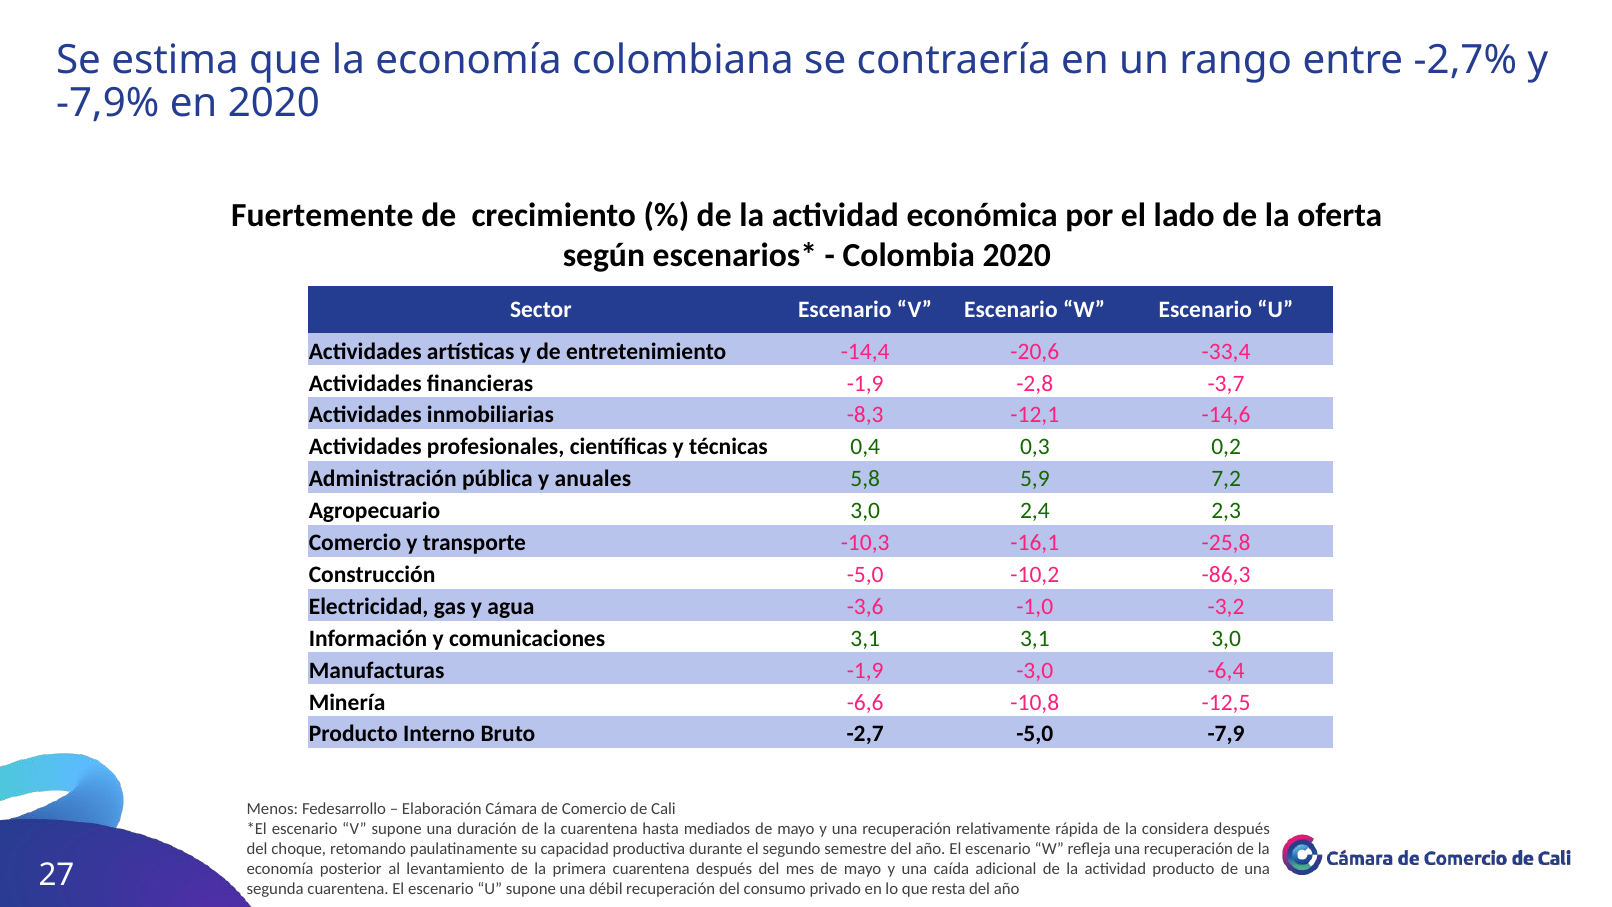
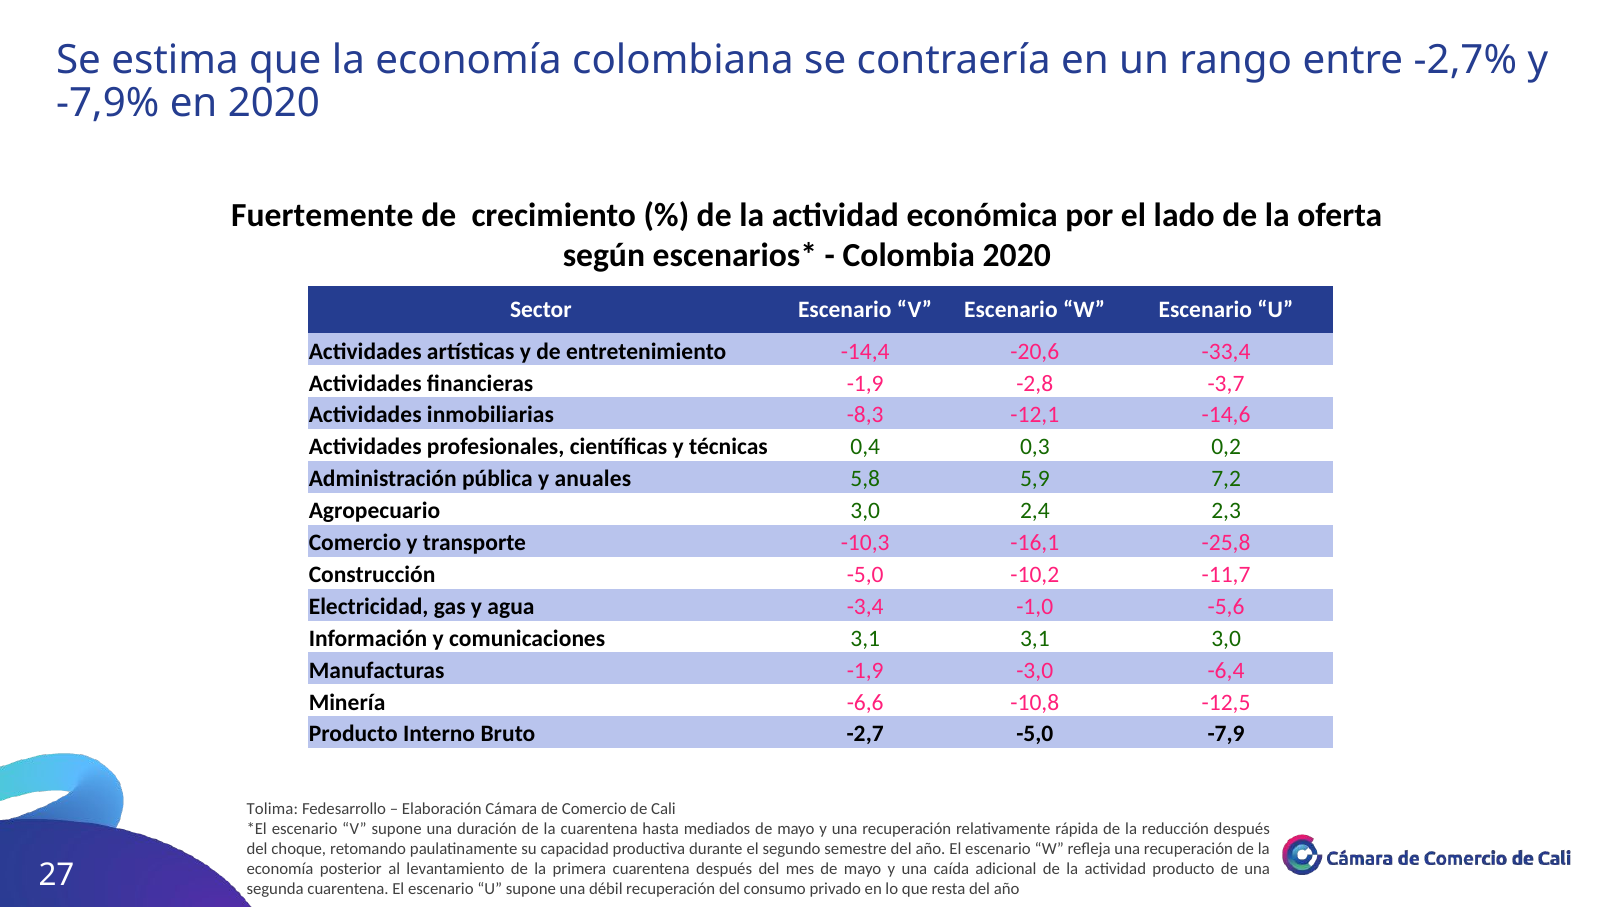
-86,3: -86,3 -> -11,7 (1226, 575)
-3,6: -3,6 -> -3,4 (865, 606)
-3,2: -3,2 -> -5,6 (1226, 606)
Menos: Menos -> Tolima (272, 808)
considera: considera -> reducción (1175, 829)
